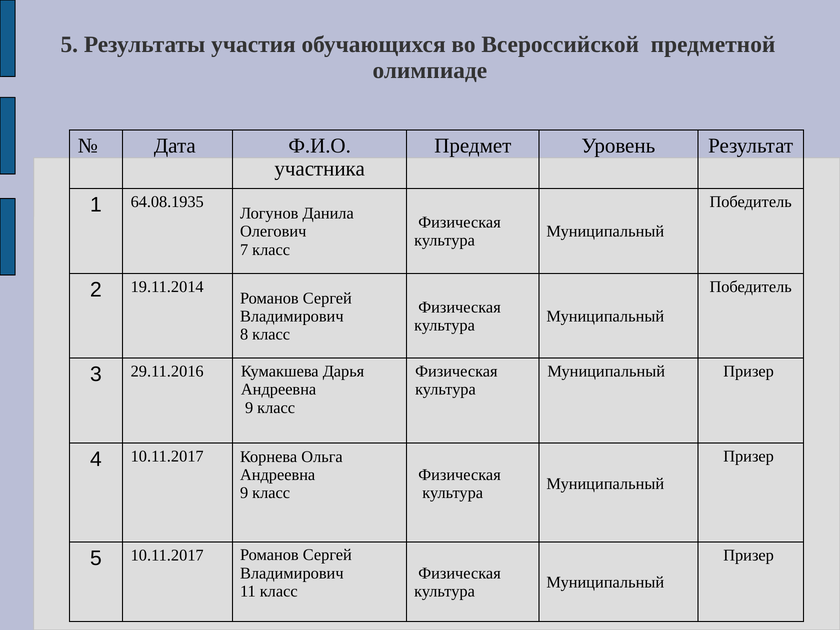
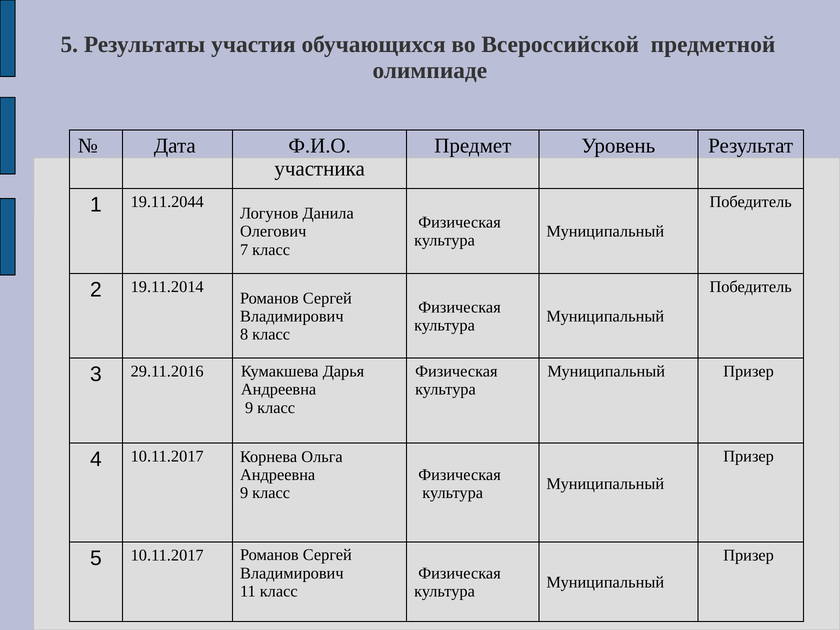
64.08.1935: 64.08.1935 -> 19.11.2044 (167, 202)
